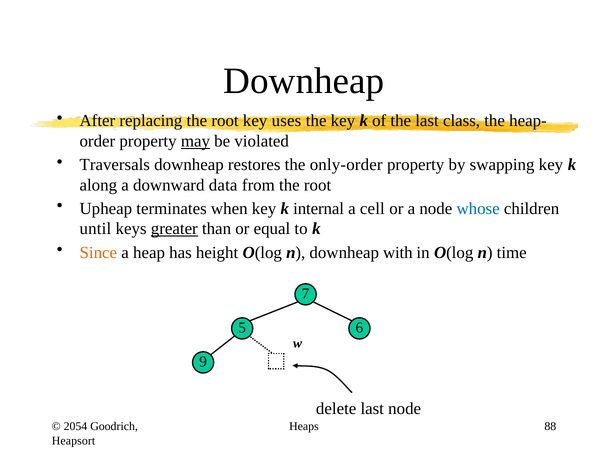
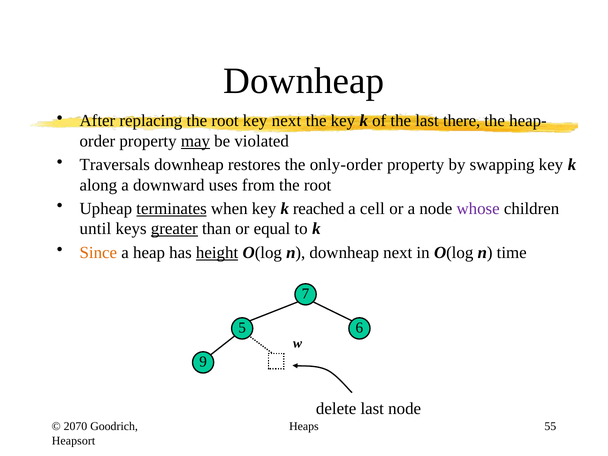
key uses: uses -> next (286, 121)
class: class -> there (462, 121)
data: data -> uses (223, 185)
terminates underline: none -> present (172, 209)
internal: internal -> reached (319, 209)
whose colour: blue -> purple (478, 209)
height underline: none -> present (217, 253)
downheap with: with -> next (398, 253)
2054: 2054 -> 2070 (75, 426)
88: 88 -> 55 (550, 426)
